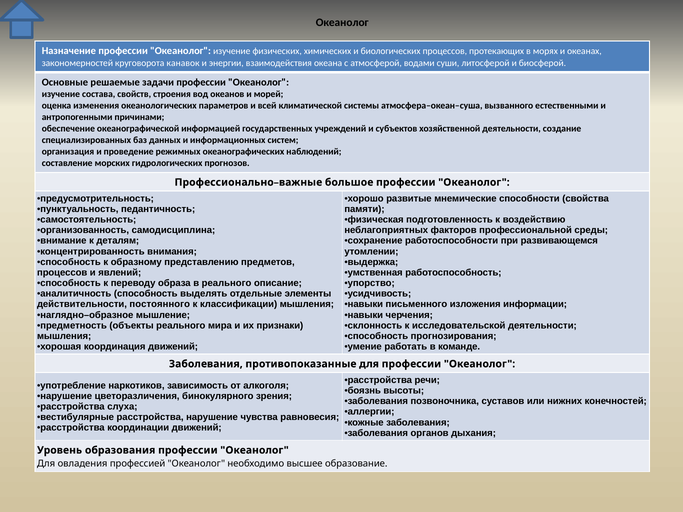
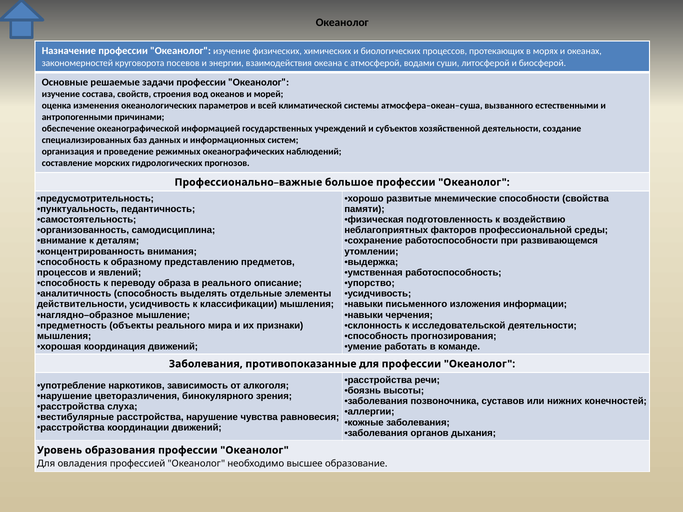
канавок: канавок -> посевов (183, 63)
действительности постоянного: постоянного -> усидчивость (160, 305)
